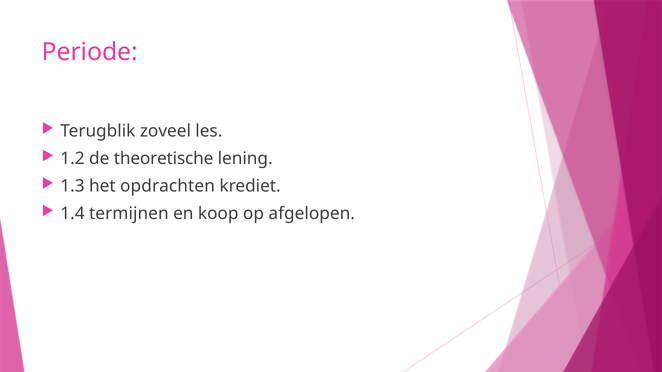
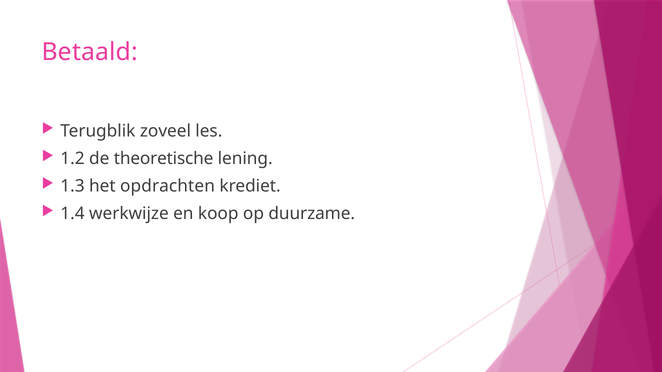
Periode: Periode -> Betaald (90, 52)
termijnen: termijnen -> werkwijze (129, 214)
afgelopen: afgelopen -> duurzame (312, 214)
